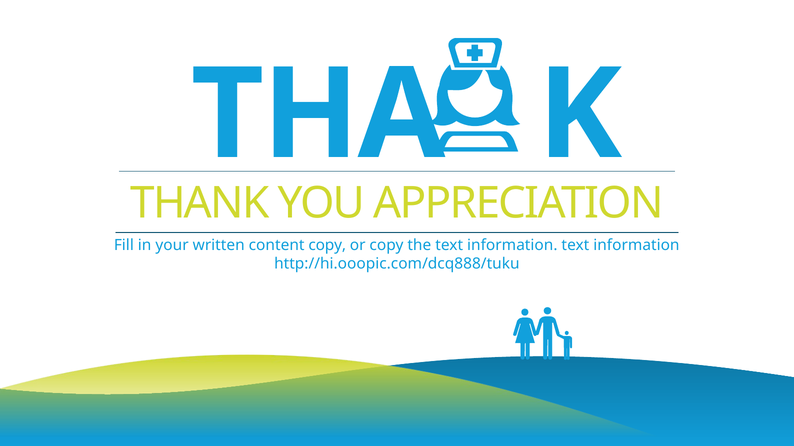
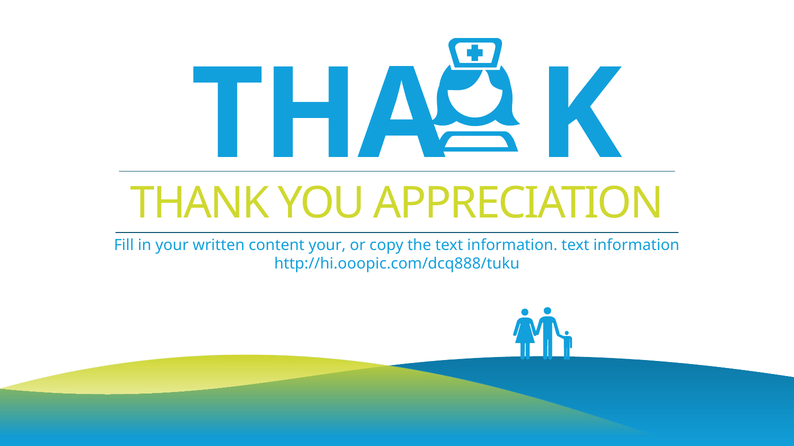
content copy: copy -> your (327, 245)
